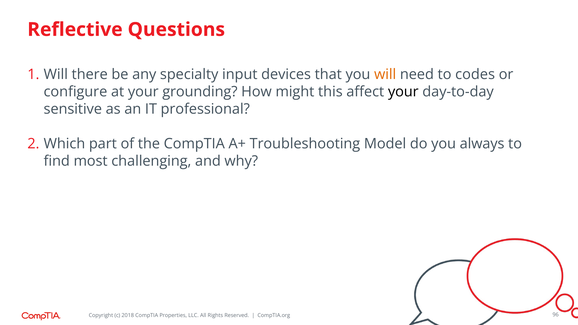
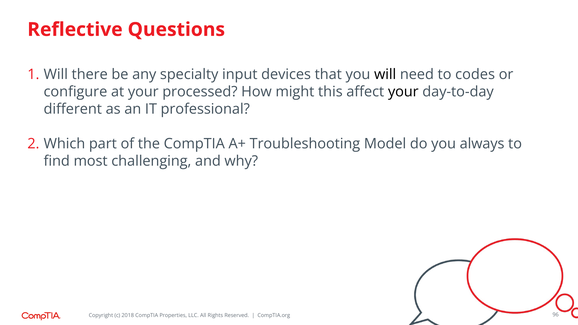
will colour: orange -> black (385, 74)
grounding: grounding -> processed (200, 92)
sensitive: sensitive -> different (73, 109)
